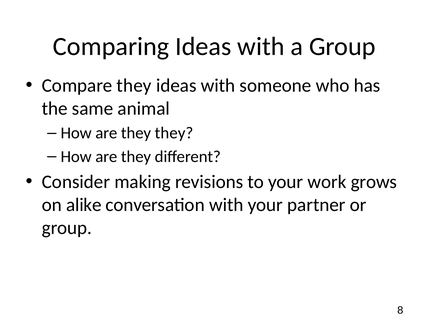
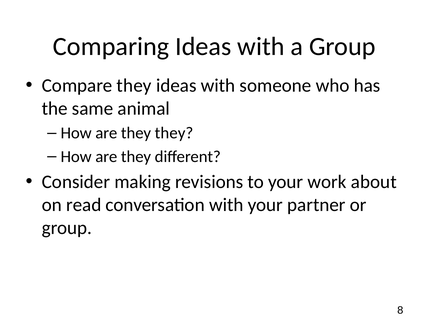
grows: grows -> about (374, 182)
alike: alike -> read (84, 205)
